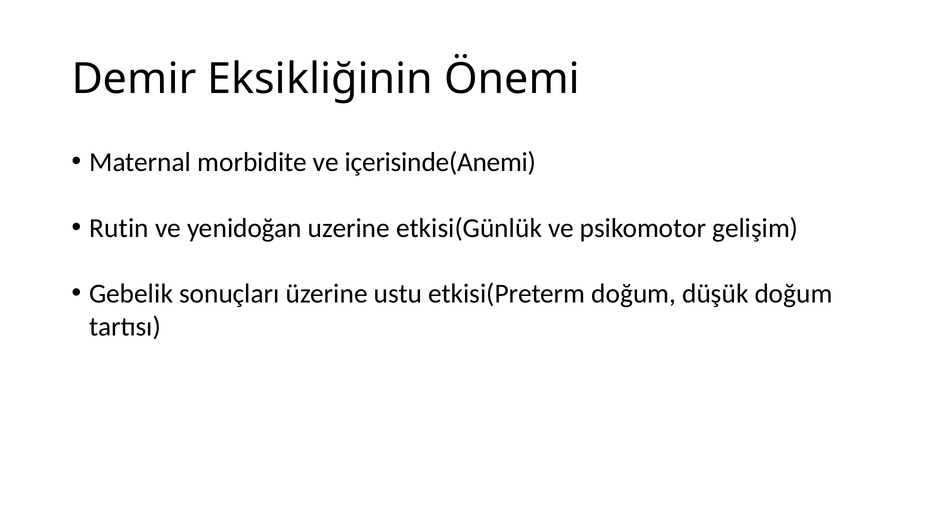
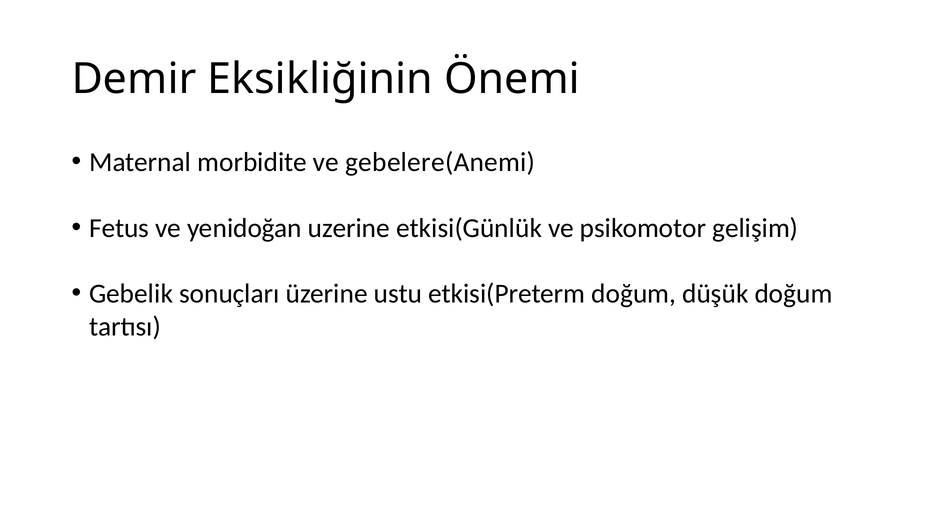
içerisinde(Anemi: içerisinde(Anemi -> gebelere(Anemi (440, 162)
Rutin: Rutin -> Fetus (119, 228)
